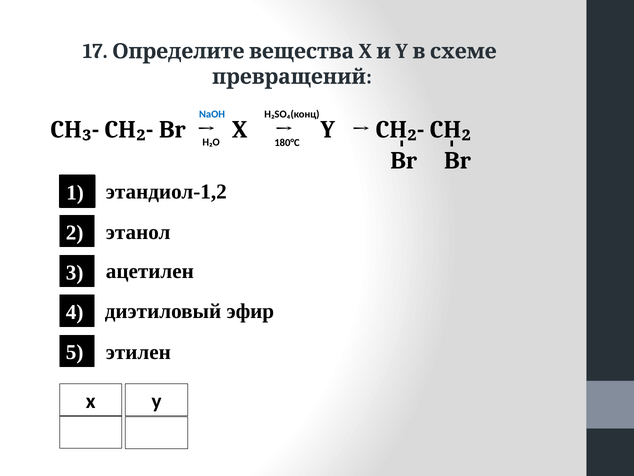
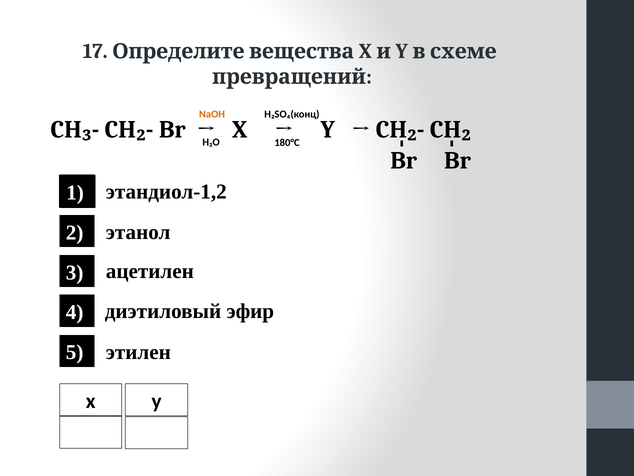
NaOH colour: blue -> orange (212, 114)
